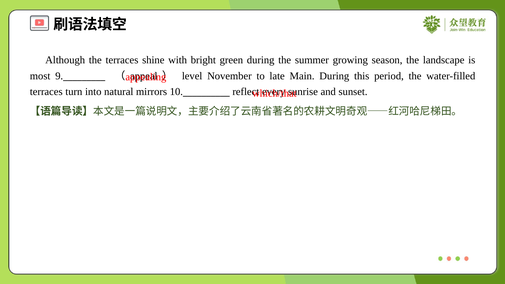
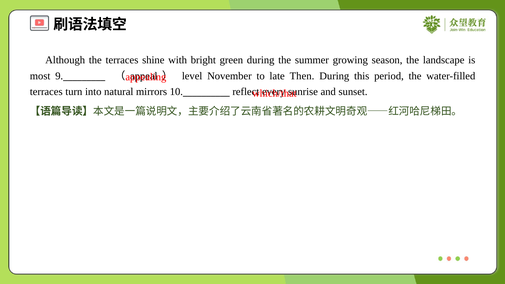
Main: Main -> Then (302, 76)
